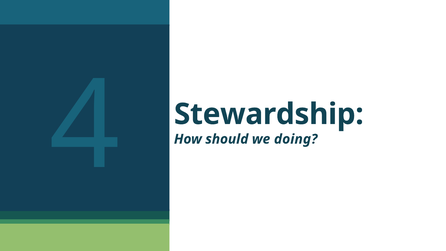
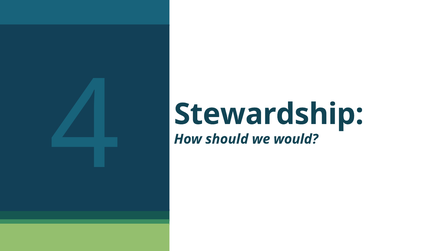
doing: doing -> would (296, 139)
